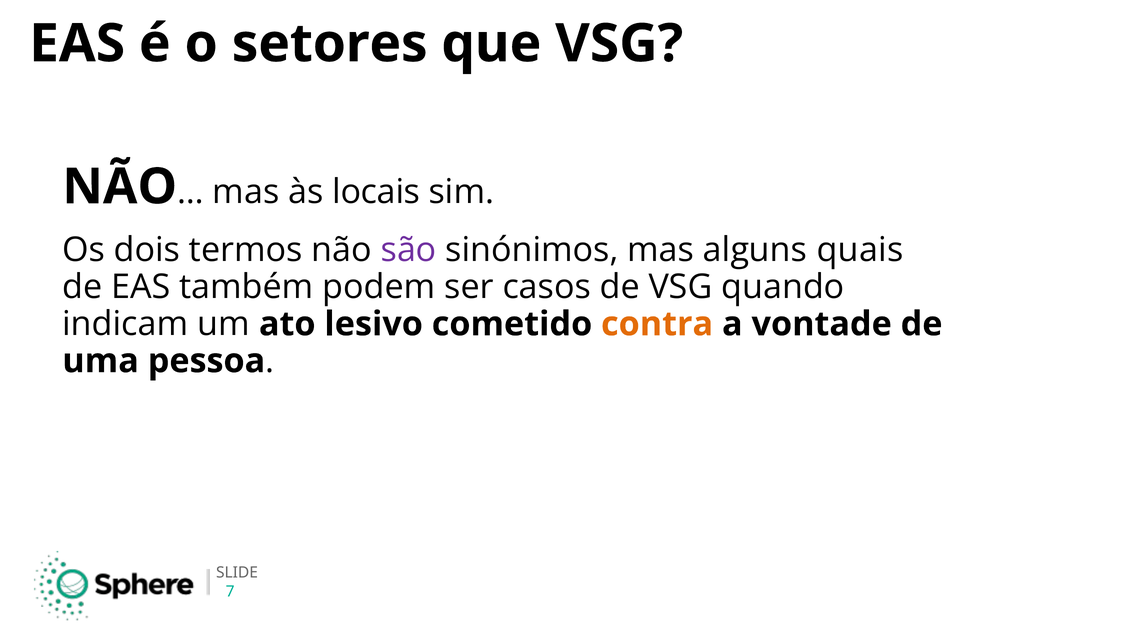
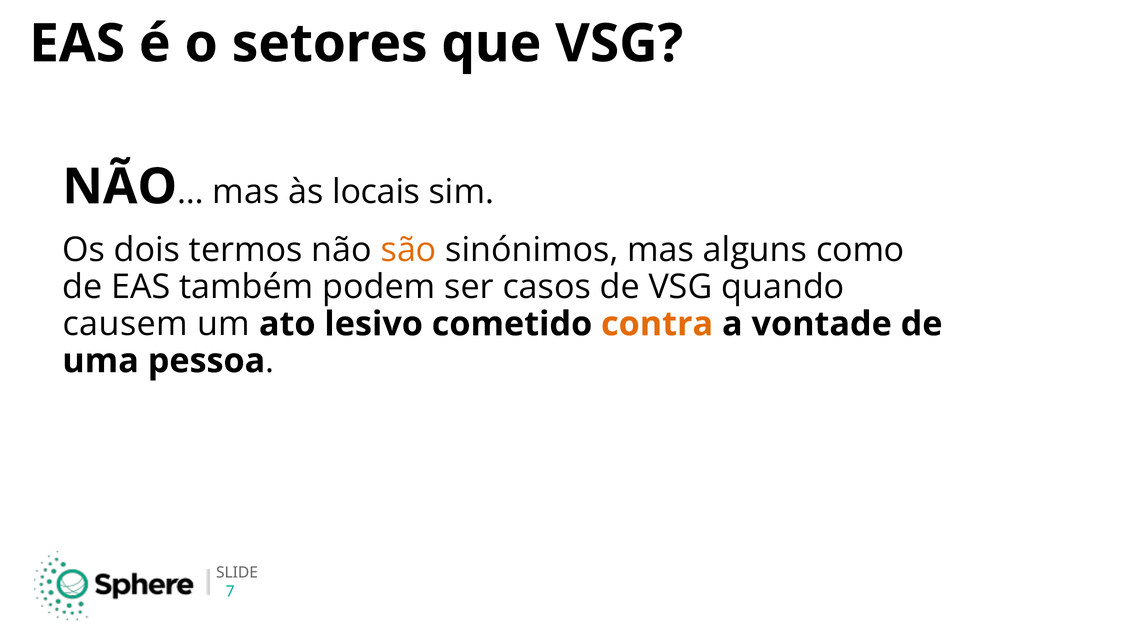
são colour: purple -> orange (409, 250)
quais: quais -> como (860, 250)
indicam: indicam -> causem (125, 324)
